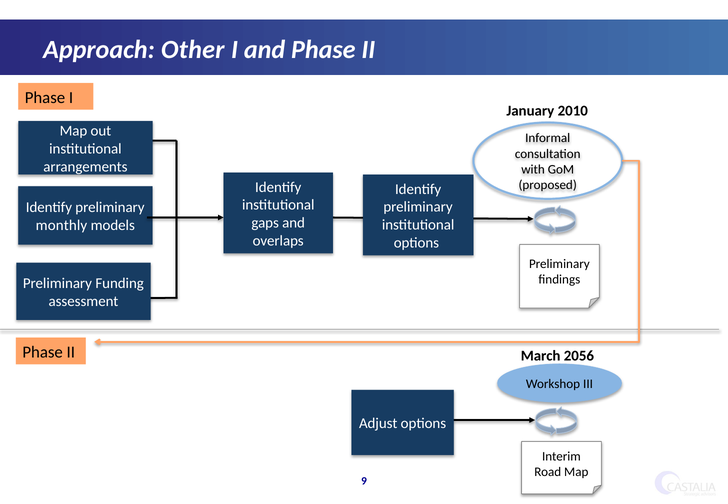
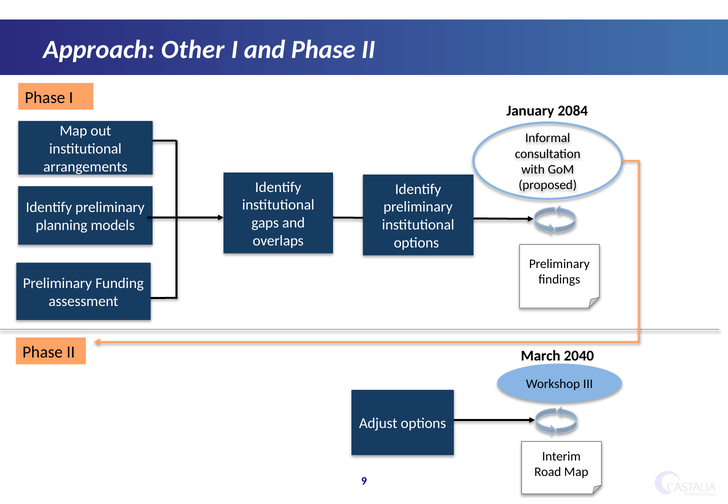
2010: 2010 -> 2084 (573, 111)
monthly: monthly -> planning (62, 225)
2056: 2056 -> 2040 (579, 356)
